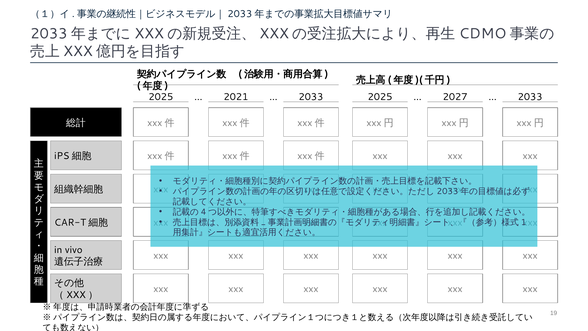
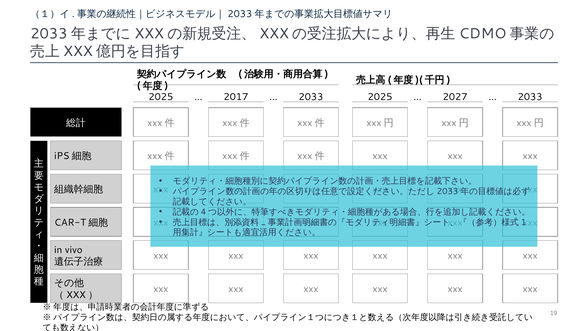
2021: 2021 -> 2017 (236, 97)
